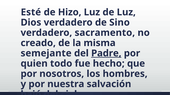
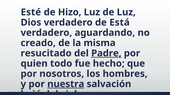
Sino: Sino -> Está (120, 23)
sacramento: sacramento -> aguardando (105, 33)
semejante: semejante -> resucitado (46, 54)
nuestra underline: none -> present (66, 85)
